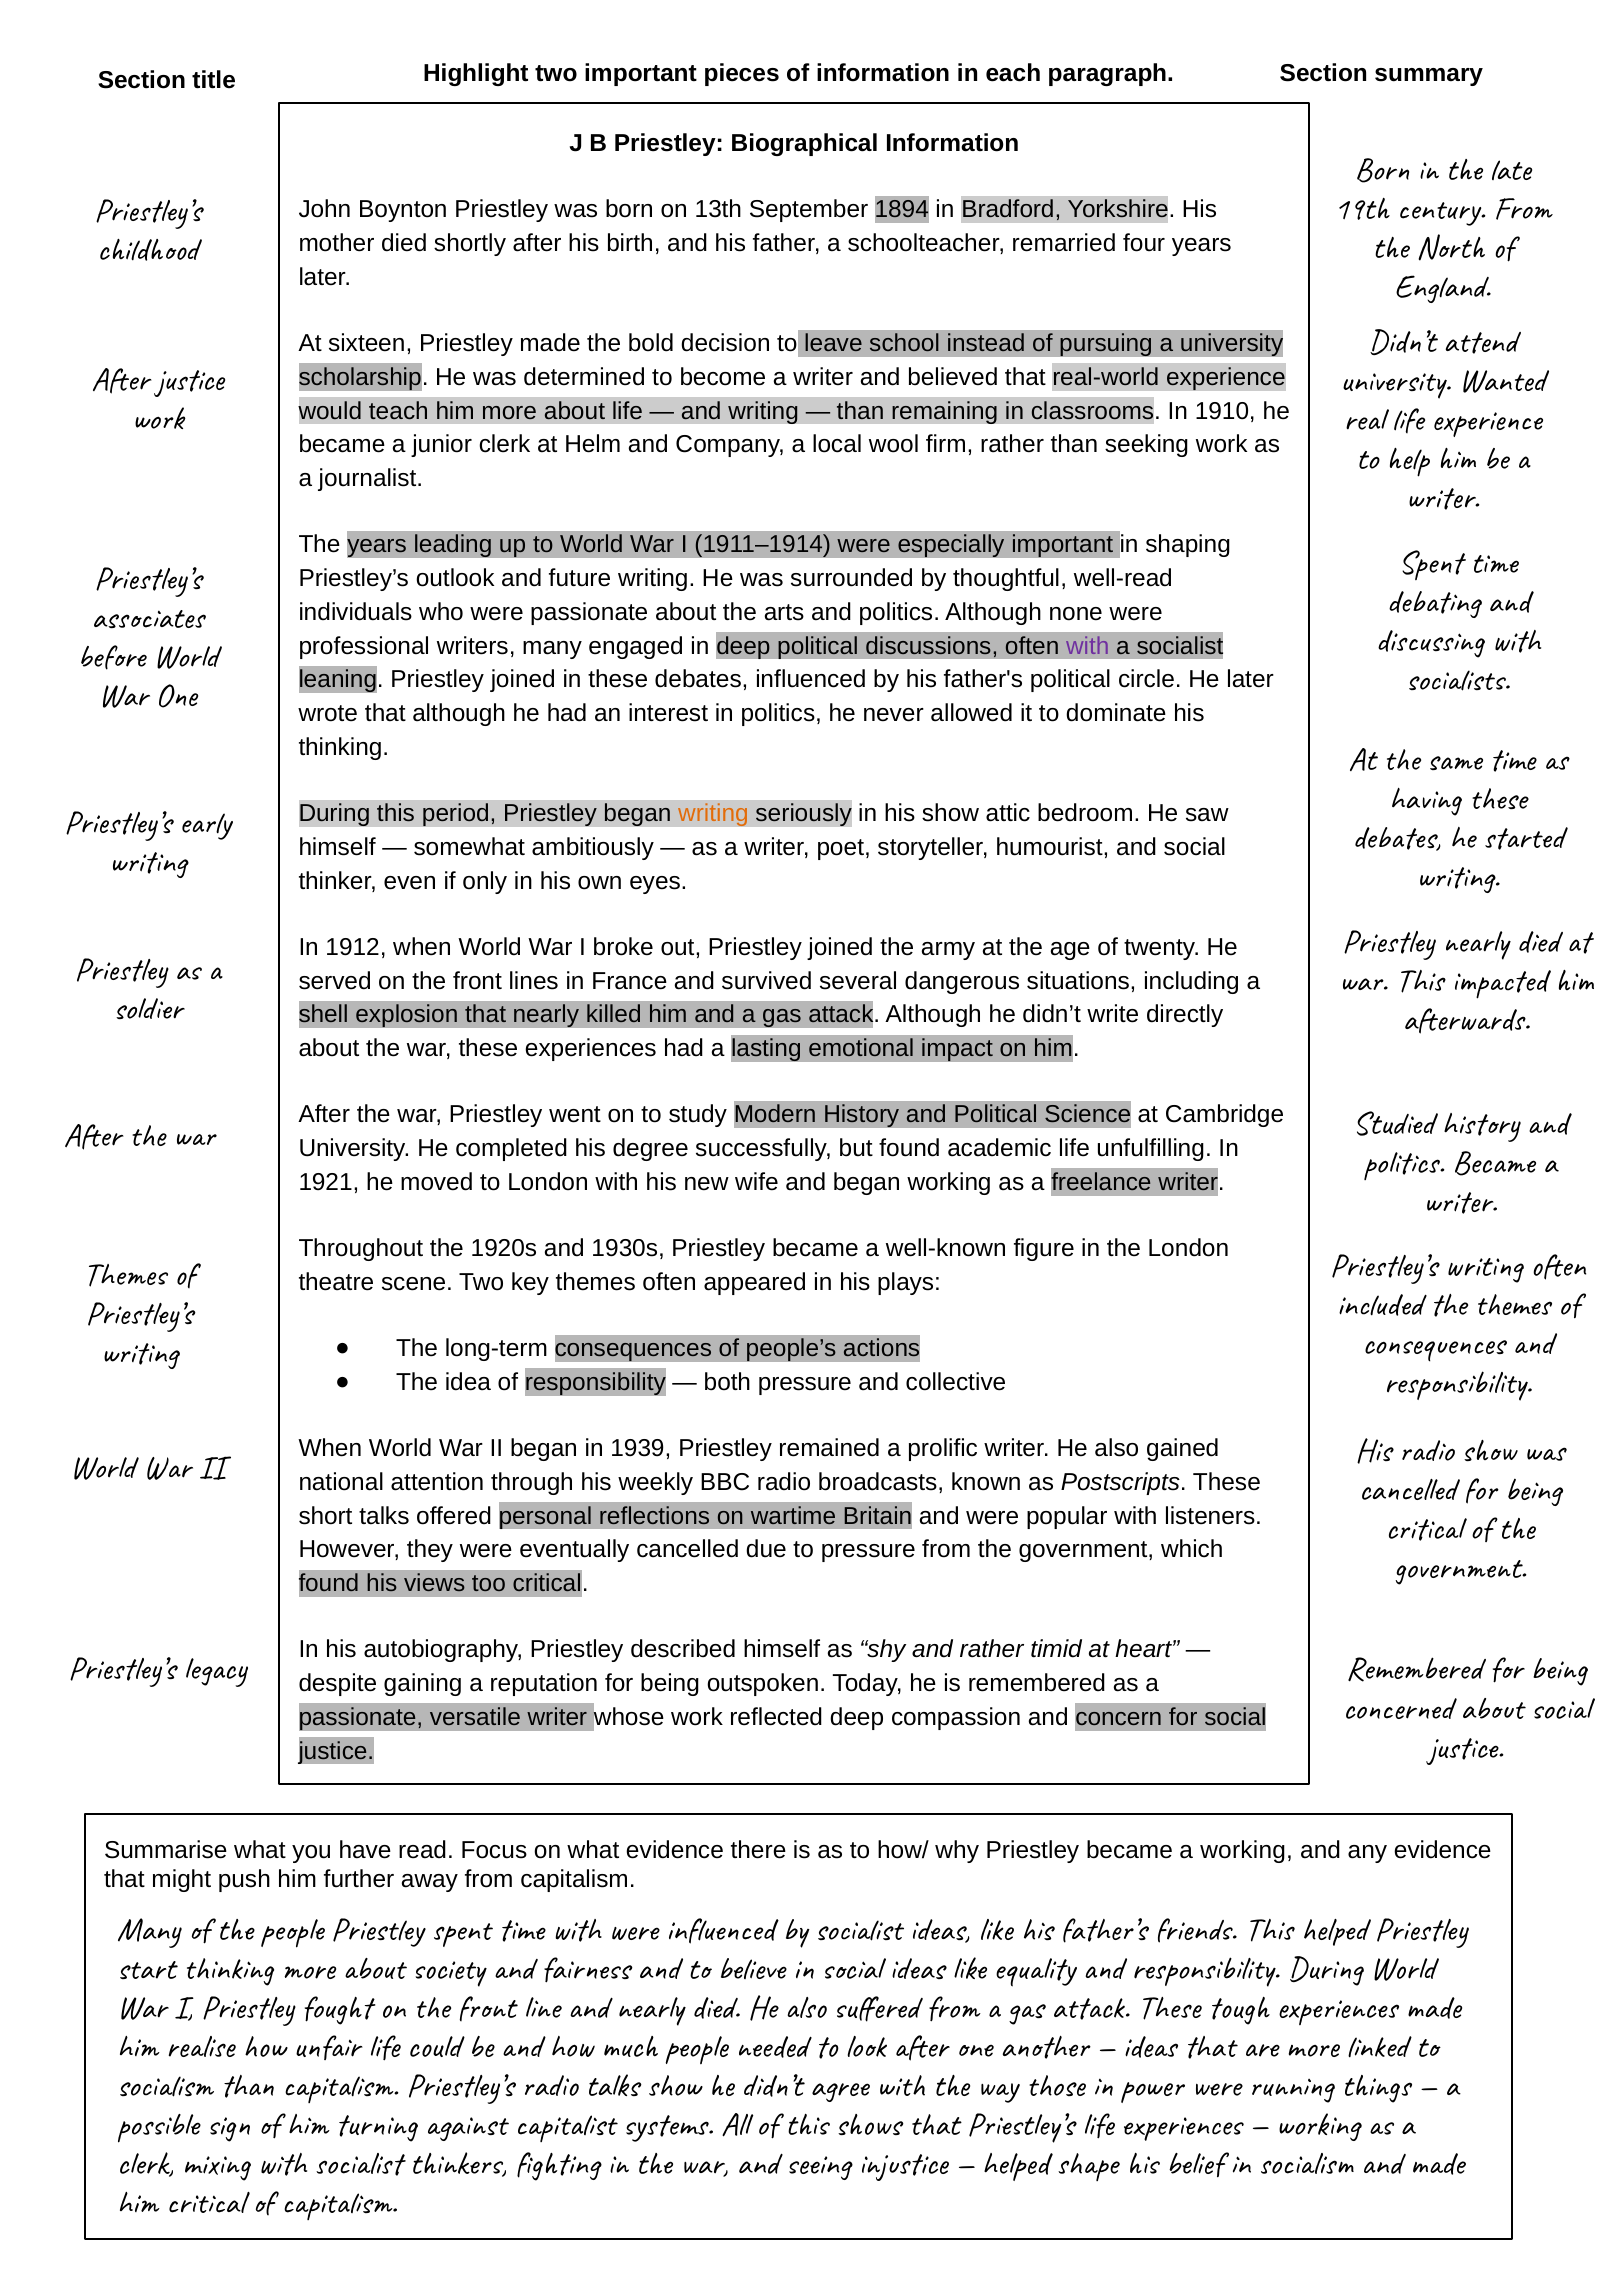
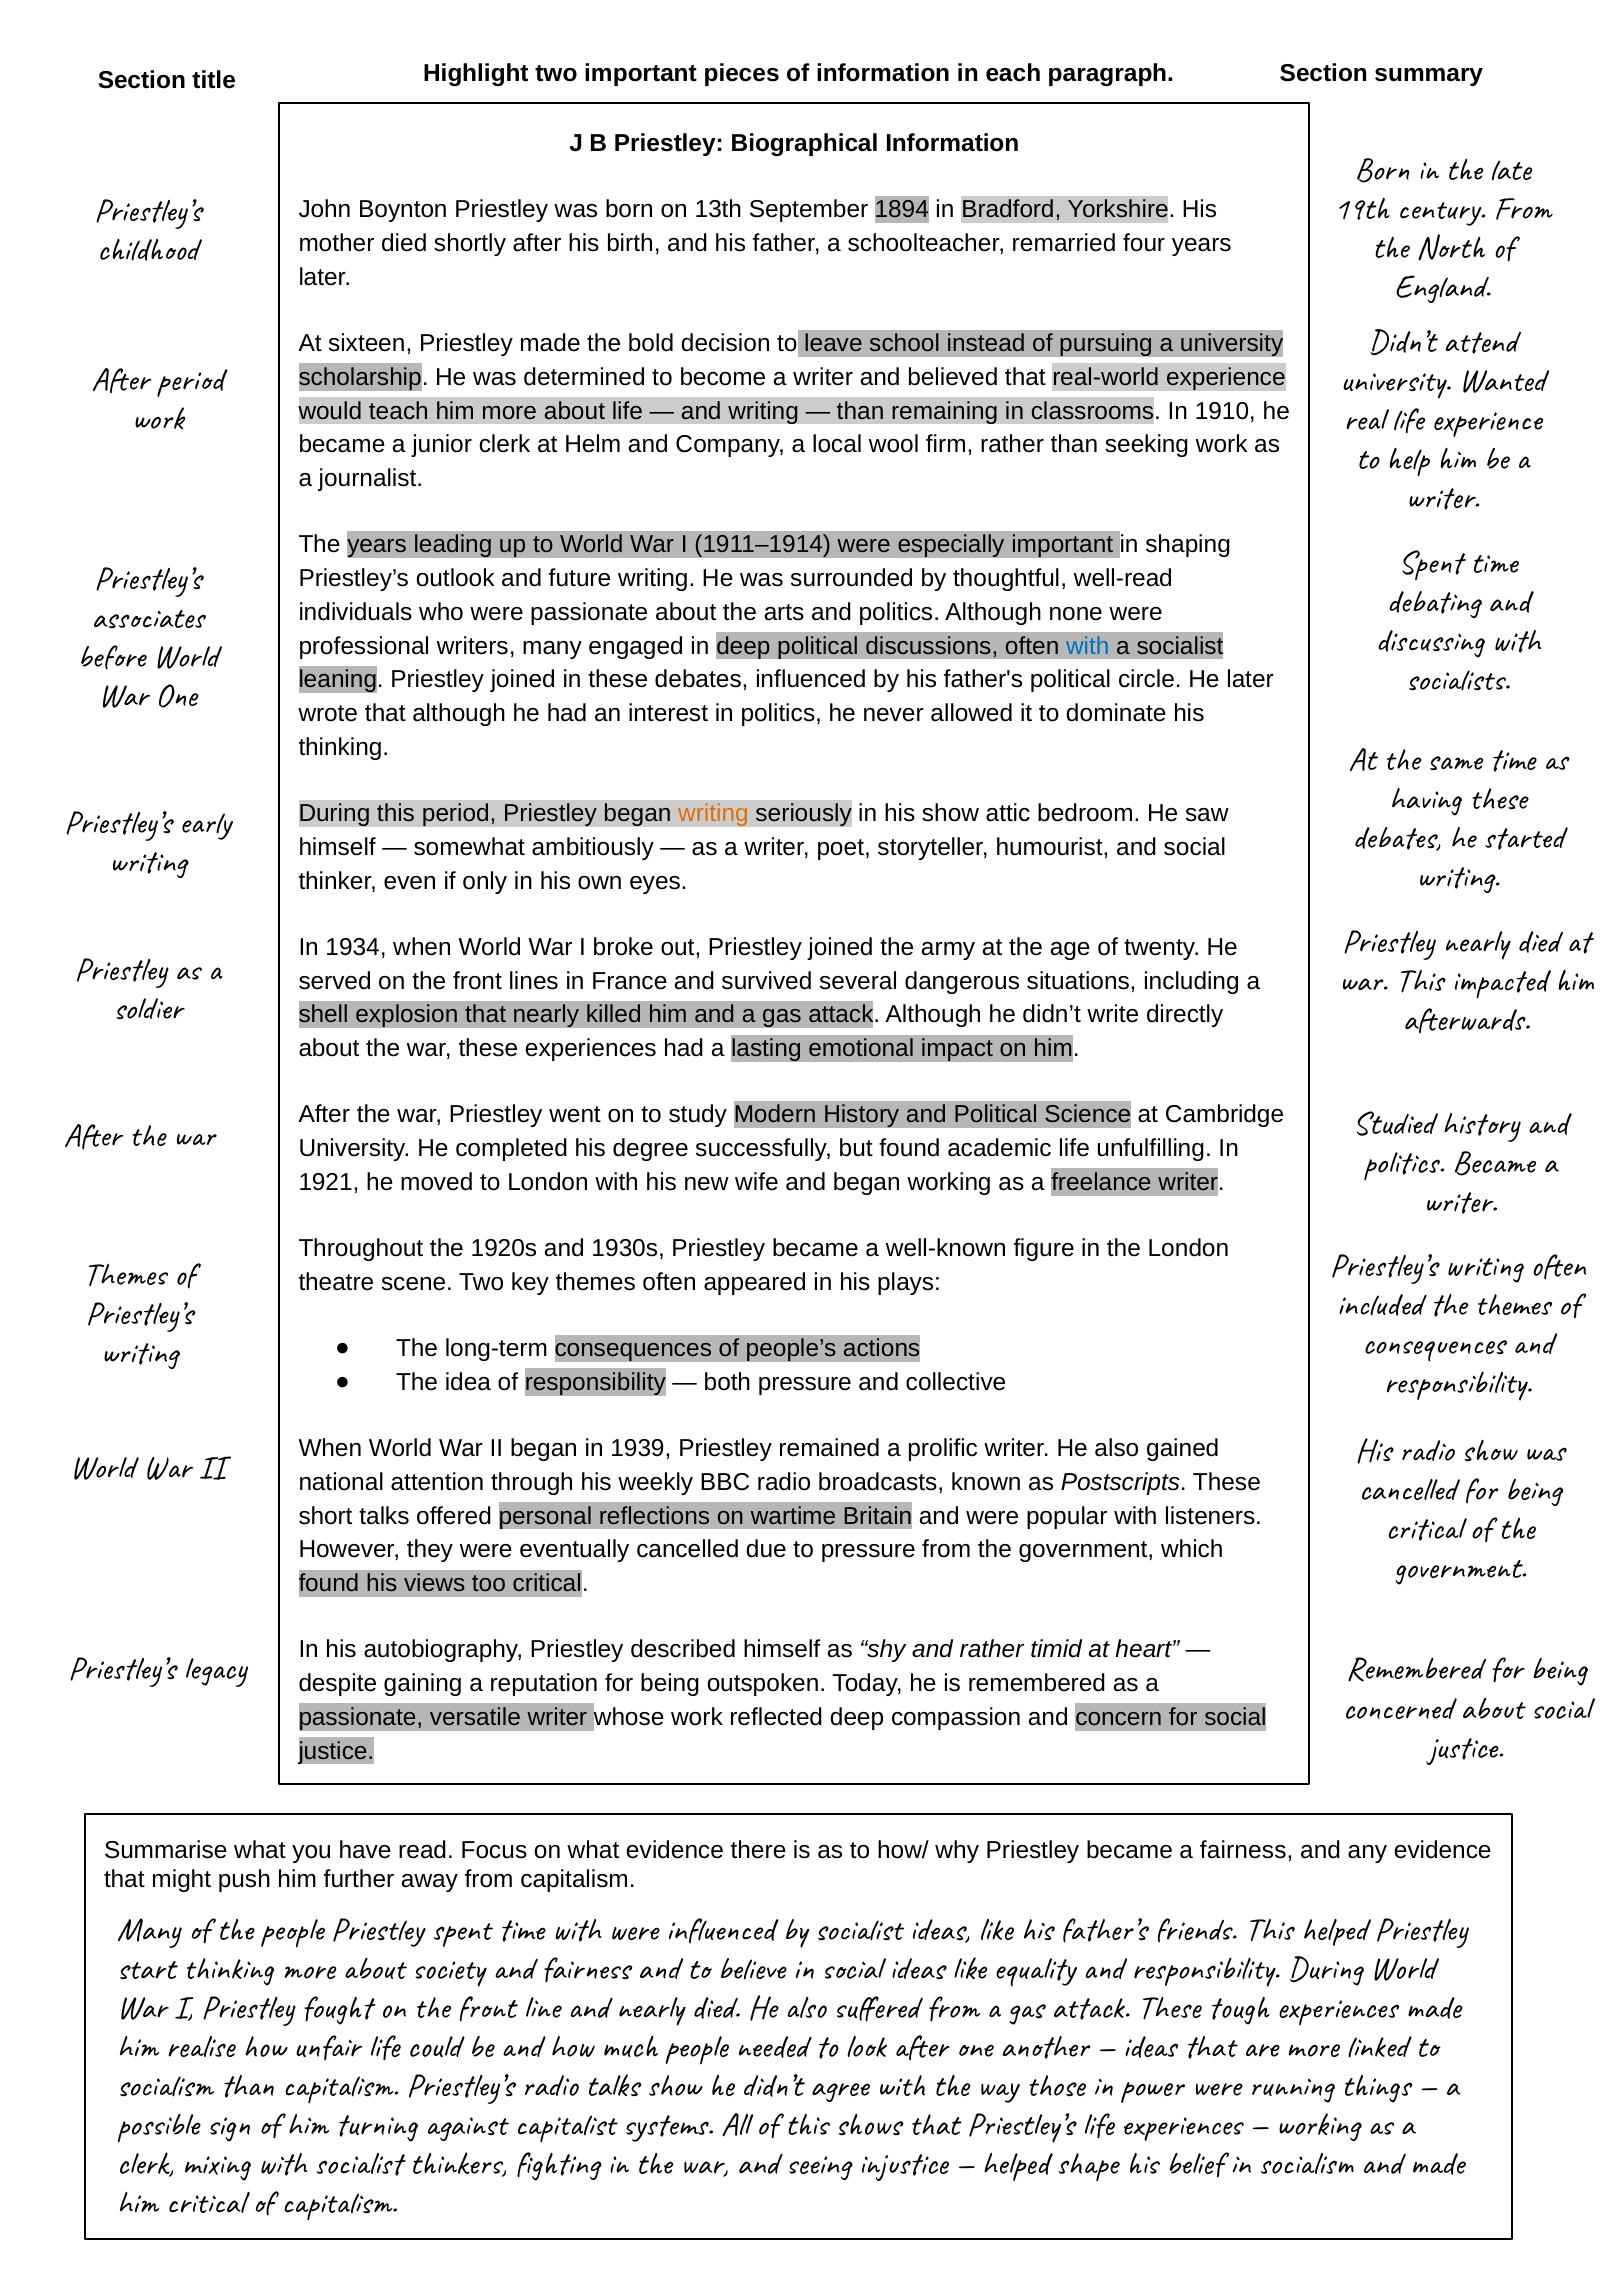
After justice: justice -> period (190, 380)
with colour: purple -> blue (1088, 646)
1912: 1912 -> 1934 (356, 947)
a working: working -> fairness (1247, 1850)
